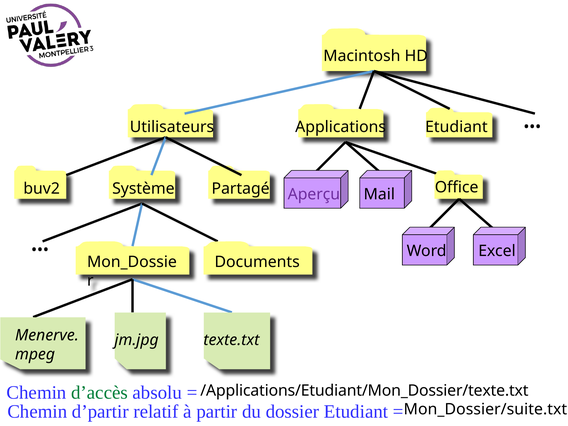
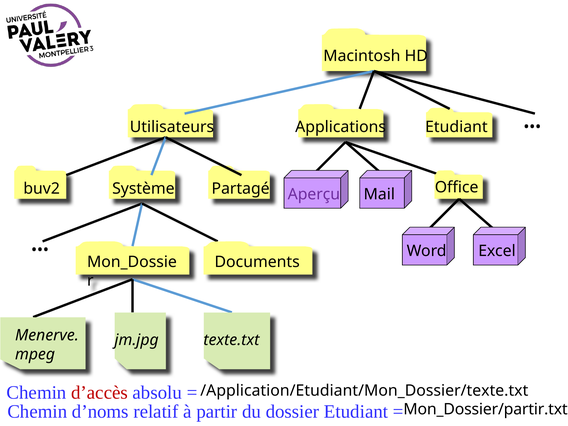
d’accès colour: green -> red (100, 393)
/Applications/Etudiant/Mon_Dossier/texte.txt: /Applications/Etudiant/Mon_Dossier/texte.txt -> /Application/Etudiant/Mon_Dossier/texte.txt (364, 391)
d’partir: d’partir -> d’noms (100, 411)
Mon_Dossier/suite.txt: Mon_Dossier/suite.txt -> Mon_Dossier/partir.txt (486, 409)
